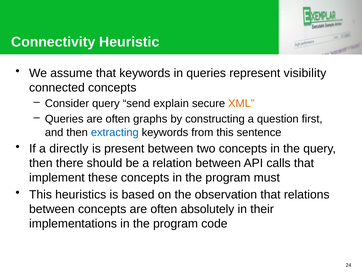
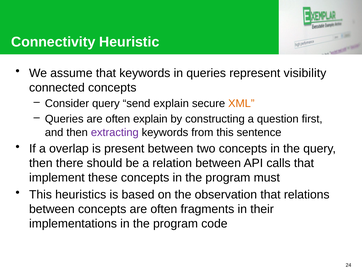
often graphs: graphs -> explain (150, 119)
extracting colour: blue -> purple (115, 132)
directly: directly -> overlap (69, 148)
absolutely: absolutely -> fragments (207, 209)
